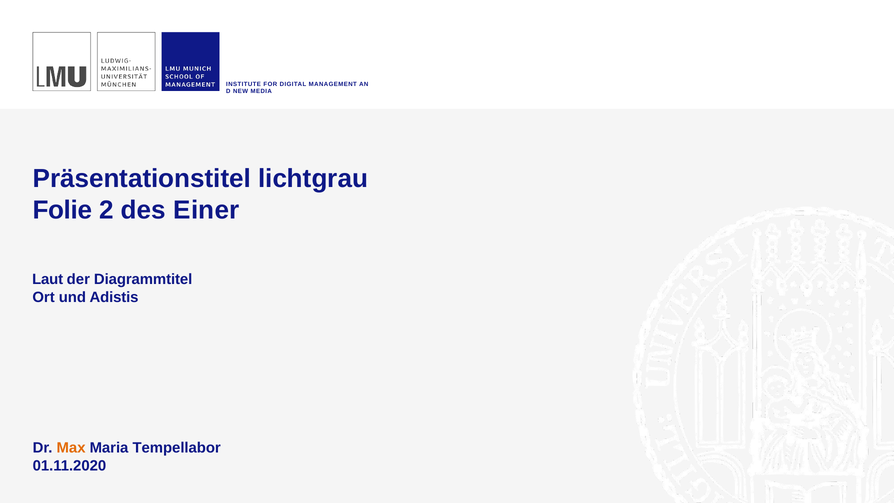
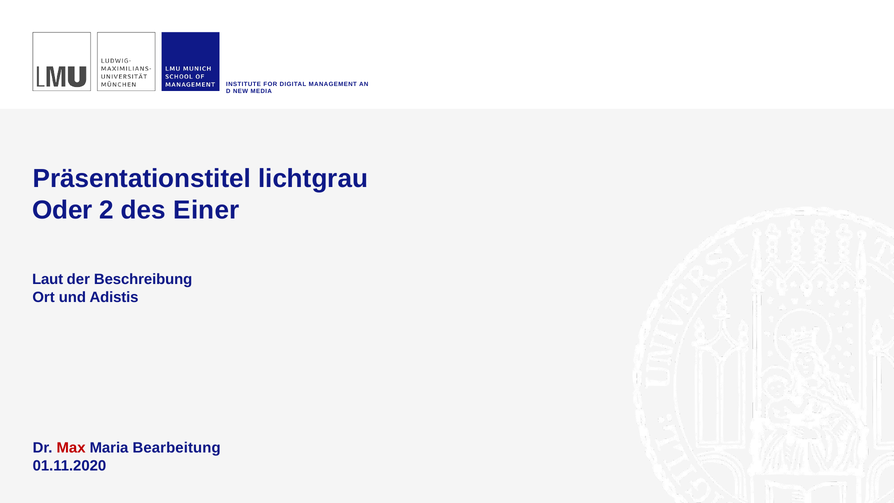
Folie: Folie -> Oder (62, 210)
Diagrammtitel: Diagrammtitel -> Beschreibung (143, 279)
Max colour: orange -> red (71, 448)
Tempellabor: Tempellabor -> Bearbeitung (177, 448)
